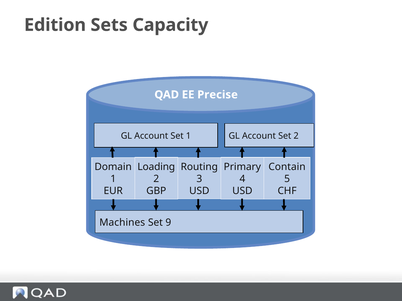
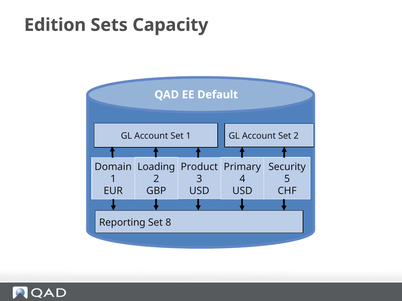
Precise: Precise -> Default (218, 95)
Routing: Routing -> Product (199, 167)
Contain: Contain -> Security (287, 167)
Machines: Machines -> Reporting (122, 223)
9: 9 -> 8 (168, 223)
